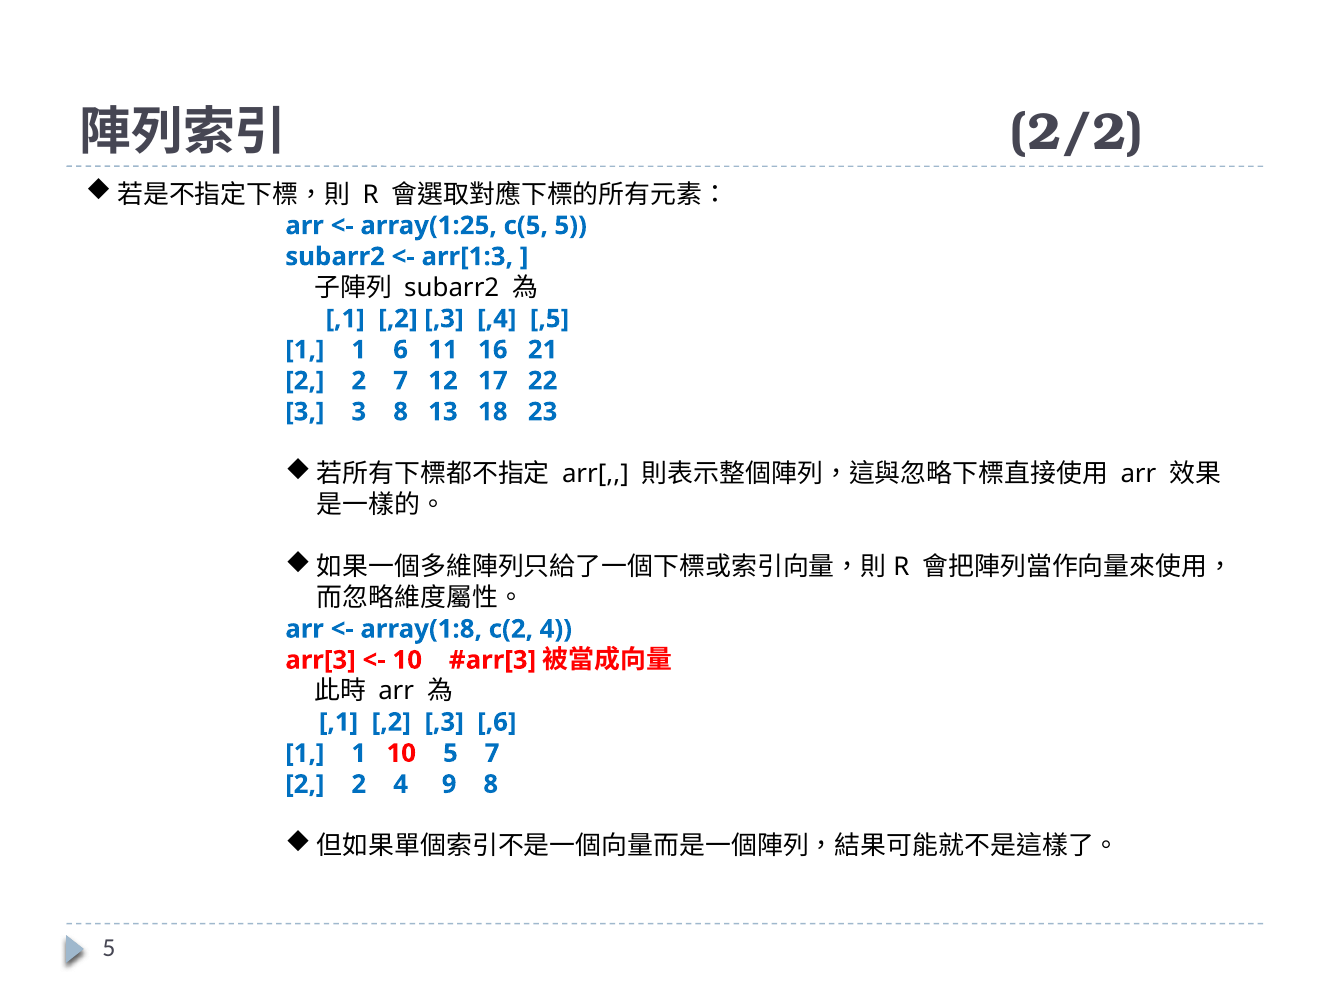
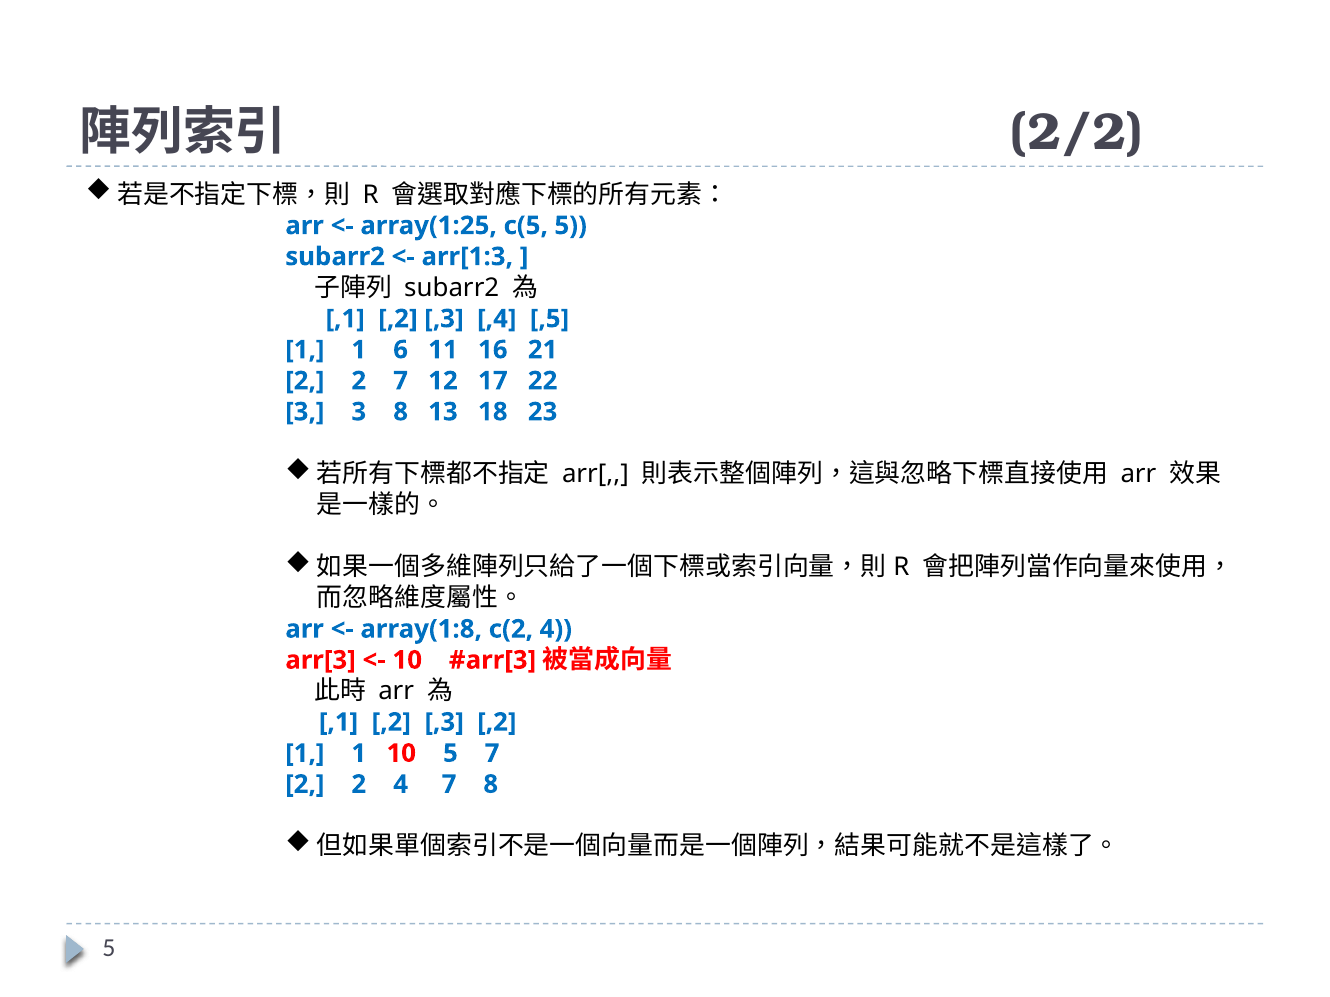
,3 ,6: ,6 -> ,2 (497, 723)
4 9: 9 -> 7 (449, 785)
